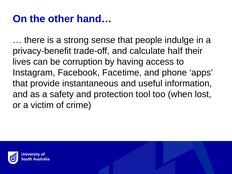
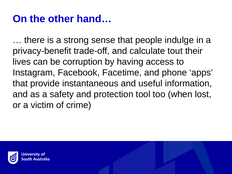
half: half -> tout (175, 51)
